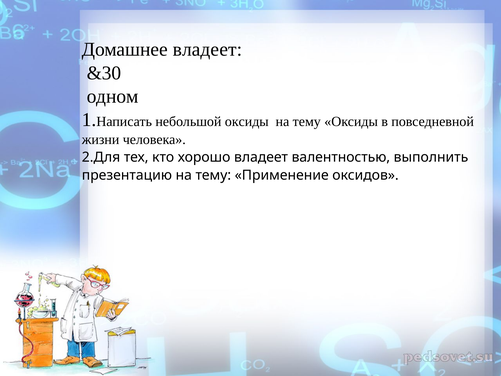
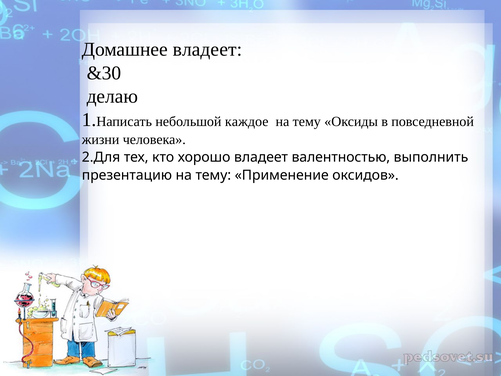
одном: одном -> делаю (112, 96)
небольшой оксиды: оксиды -> каждое (247, 122)
